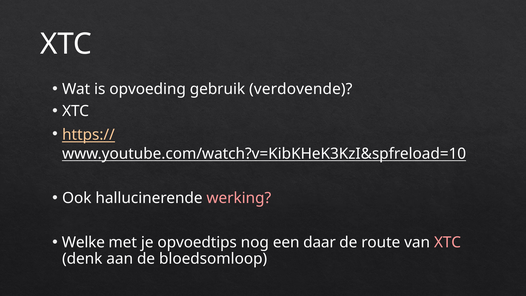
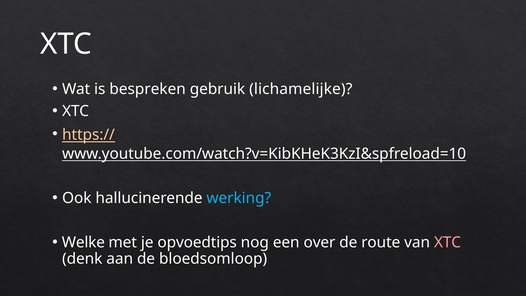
opvoeding: opvoeding -> bespreken (148, 89)
verdovende: verdovende -> lichamelijke (301, 89)
werking colour: pink -> light blue (239, 198)
daar: daar -> over (319, 242)
